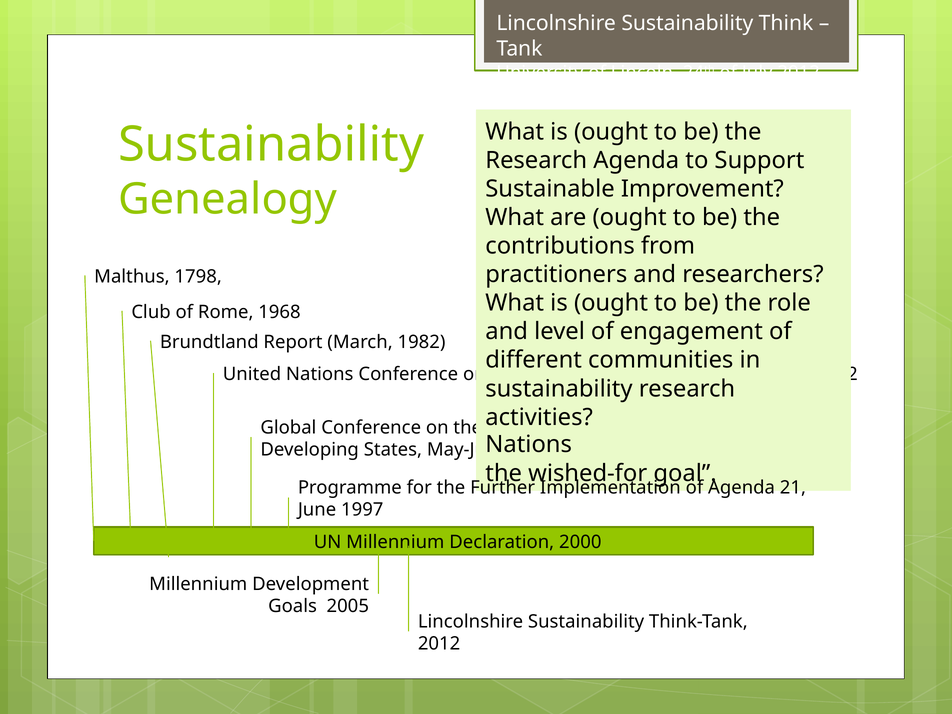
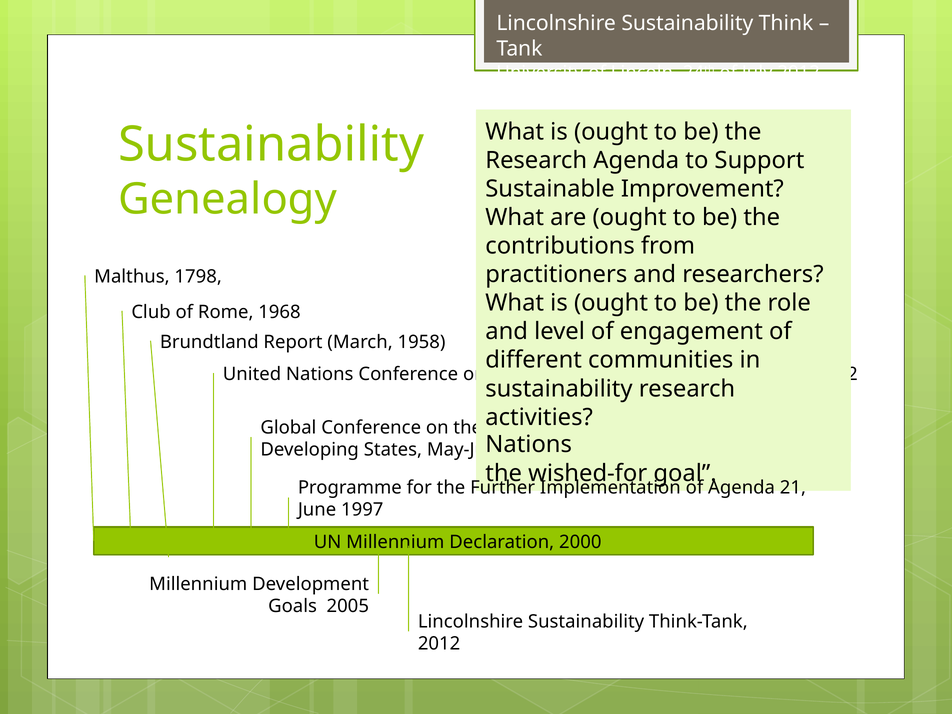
1982: 1982 -> 1958 (422, 342)
